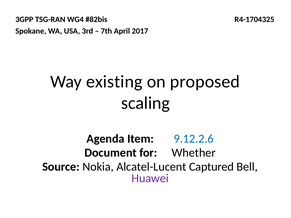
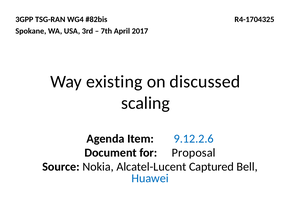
proposed: proposed -> discussed (205, 82)
Whether: Whether -> Proposal (194, 153)
Huawei colour: purple -> blue (150, 179)
